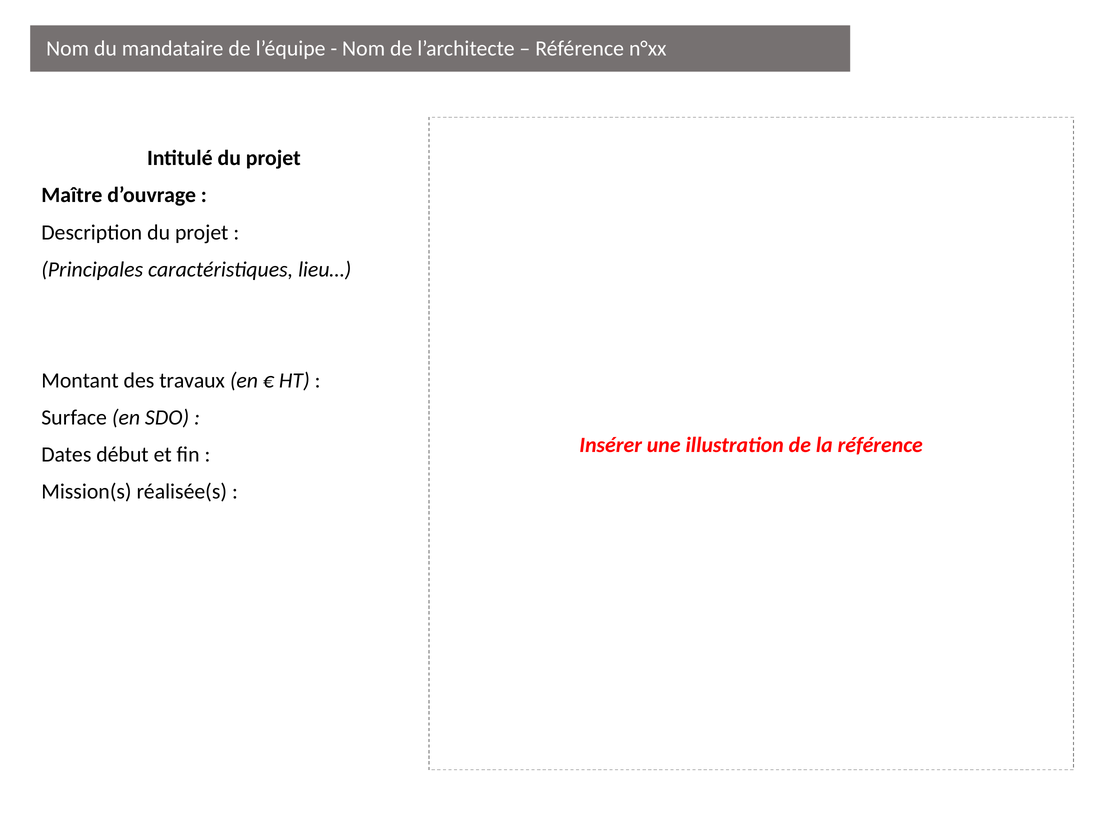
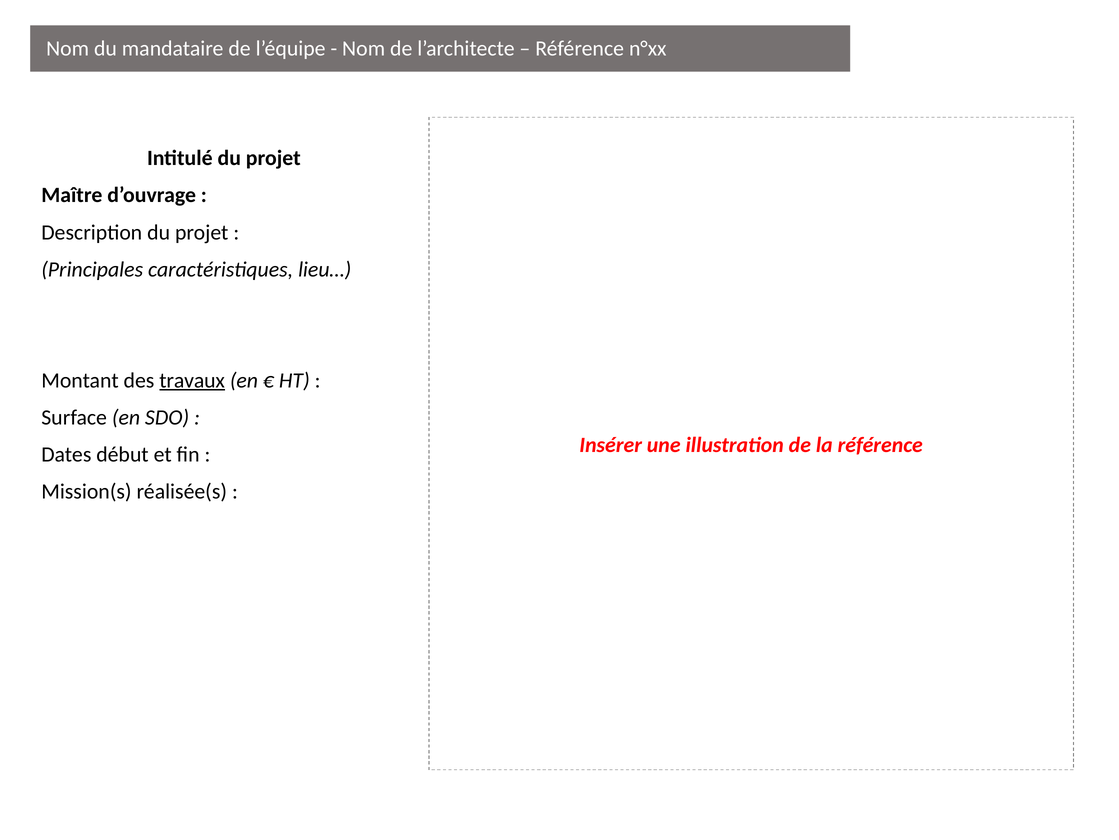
travaux underline: none -> present (192, 380)
